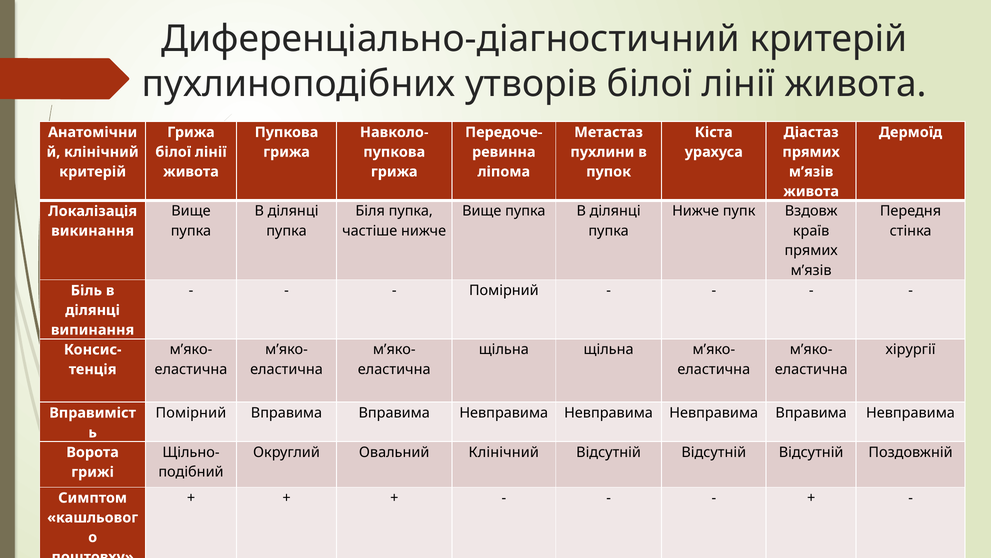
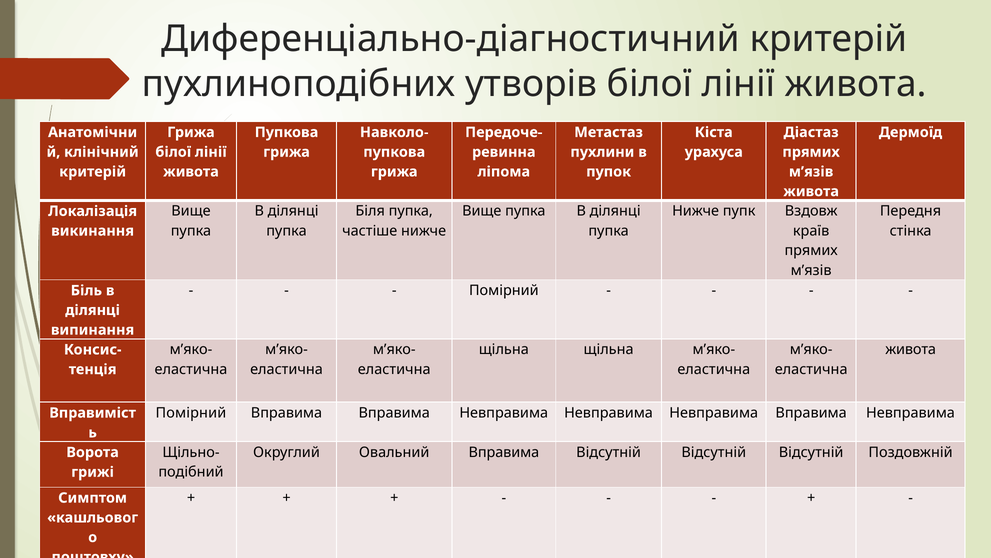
хірургії: хірургії -> живота (911, 349)
Овальний Клінічний: Клінічний -> Вправима (504, 452)
